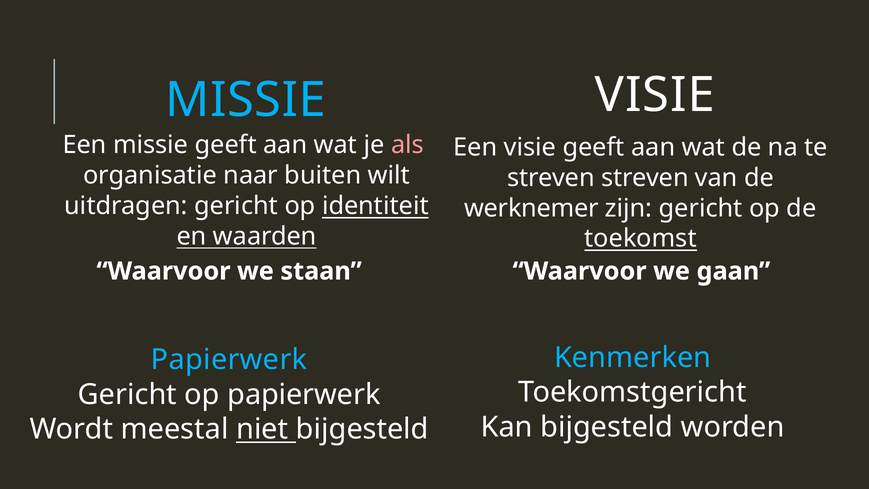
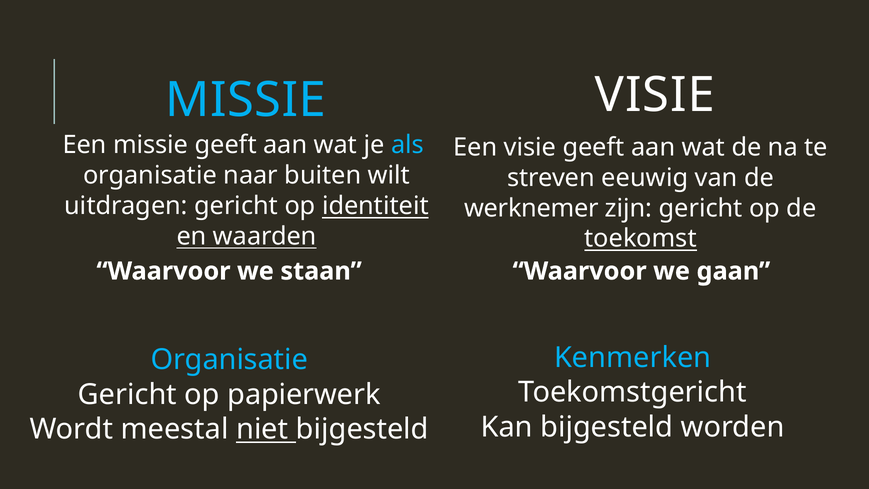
als colour: pink -> light blue (407, 145)
streven streven: streven -> eeuwig (645, 178)
Papierwerk: Papierwerk -> Organisatie (229, 360)
